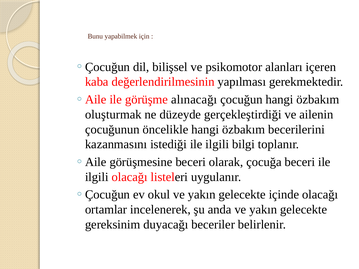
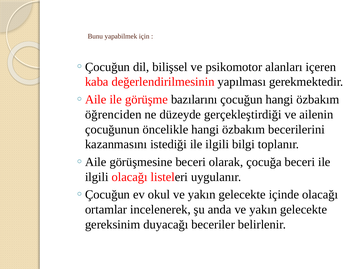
alınacağı: alınacağı -> bazılarını (194, 100)
oluşturmak: oluşturmak -> öğrenciden (113, 115)
